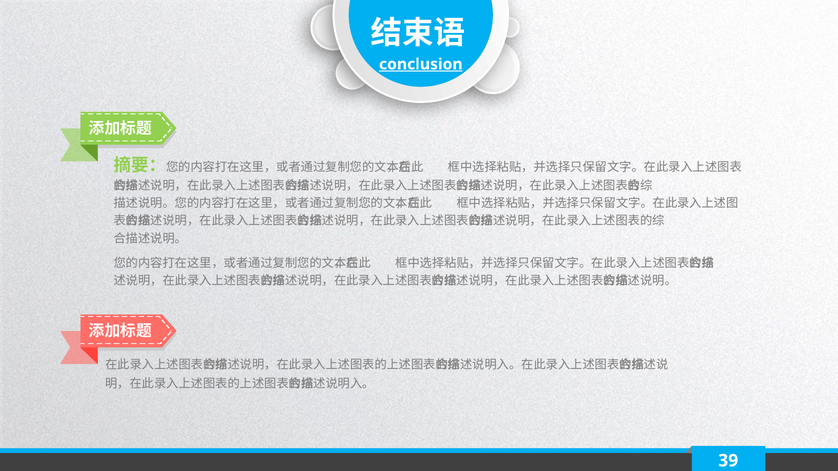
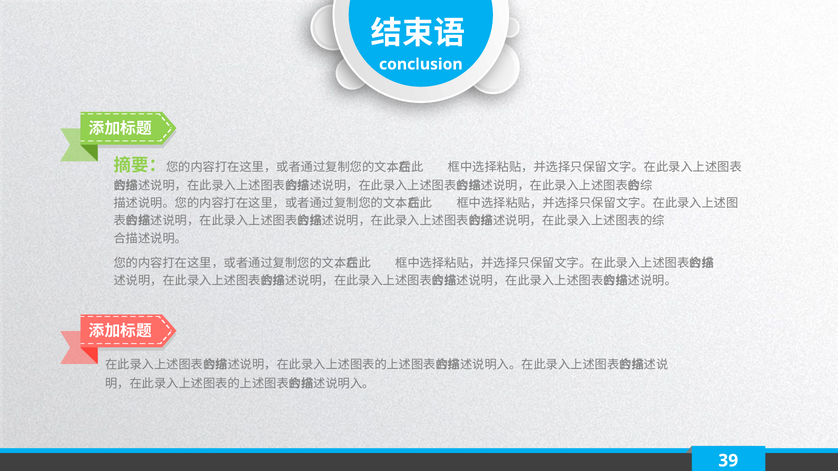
conclusion underline: present -> none (421, 64)
